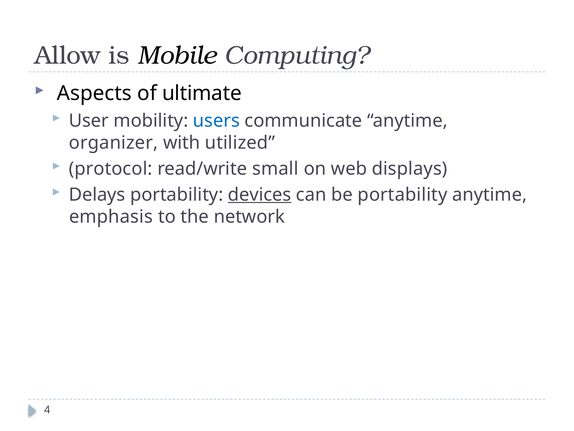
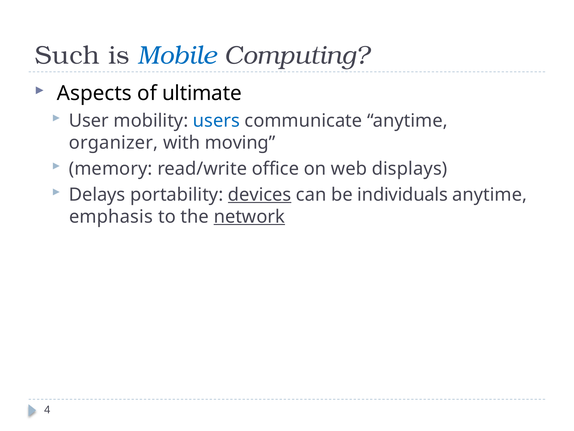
Allow: Allow -> Such (67, 55)
Mobile colour: black -> blue (177, 55)
utilized: utilized -> moving (240, 143)
protocol: protocol -> memory (111, 168)
small: small -> office (275, 168)
be portability: portability -> individuals (403, 194)
network underline: none -> present (249, 216)
